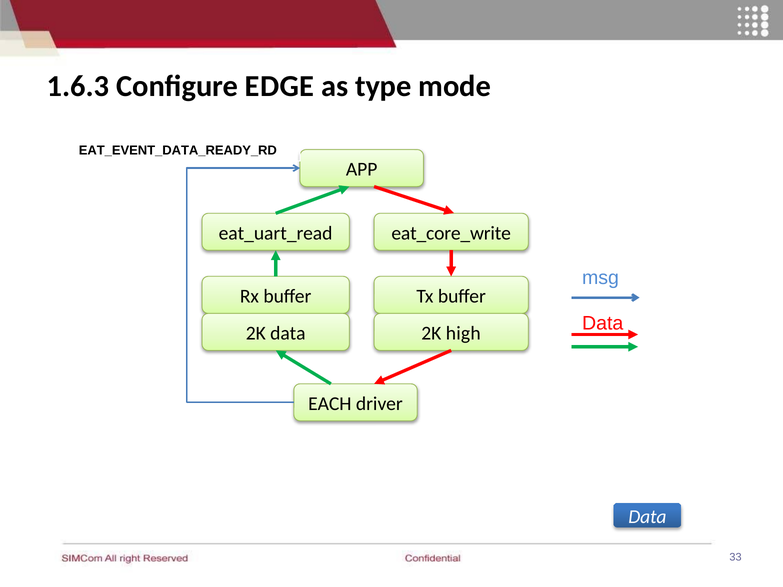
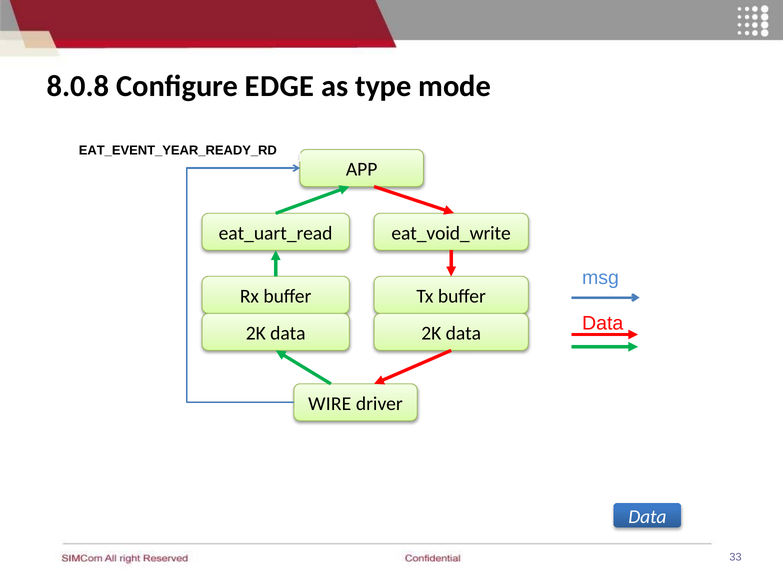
1.6.3: 1.6.3 -> 8.0.8 (78, 86)
EAT_EVENT_DATA_READY_RD: EAT_EVENT_DATA_READY_RD -> EAT_EVENT_YEAR_READY_RD (178, 150)
eat_core_write: eat_core_write -> eat_void_write (451, 233)
high: high -> data (463, 333)
EACH: EACH -> WIRE (330, 404)
